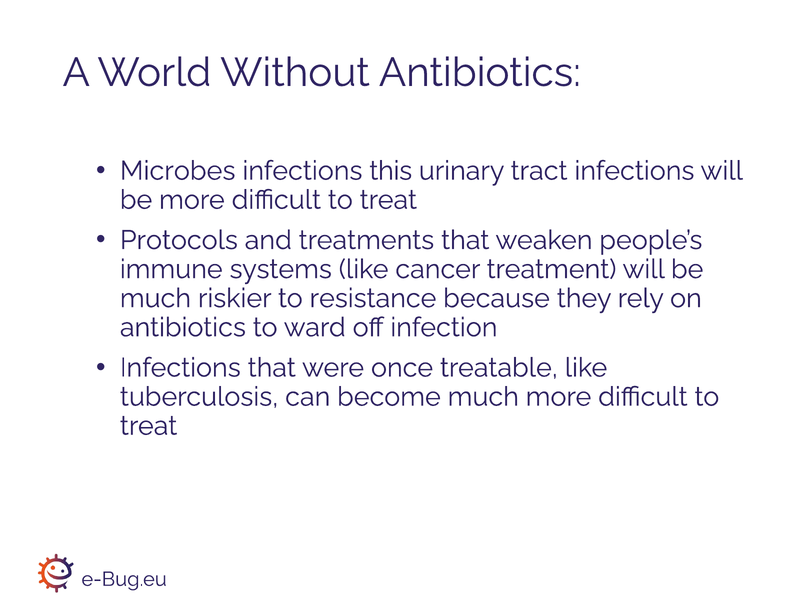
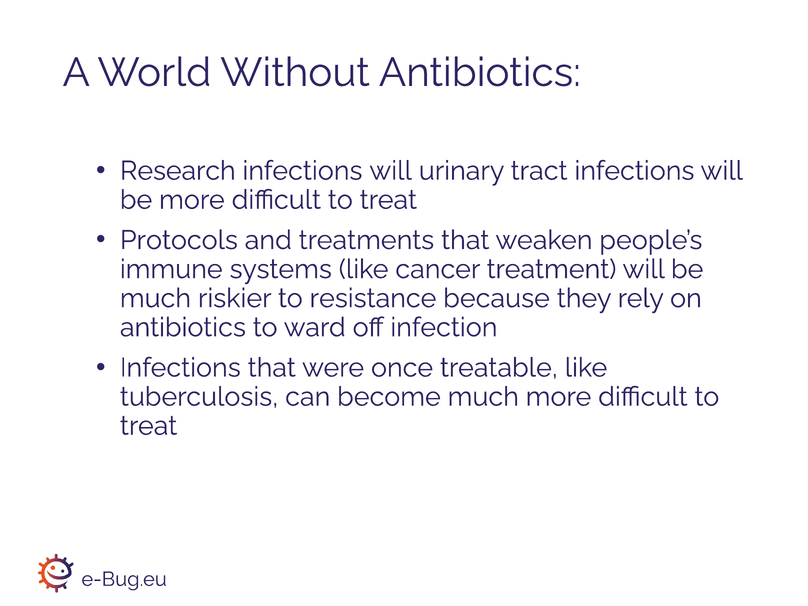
Microbes: Microbes -> Research (178, 171)
this: this -> will (391, 171)
